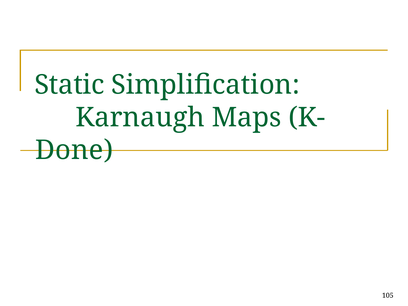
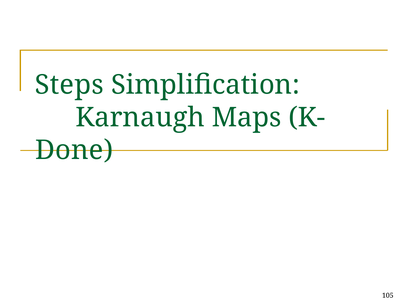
Static: Static -> Steps (69, 85)
